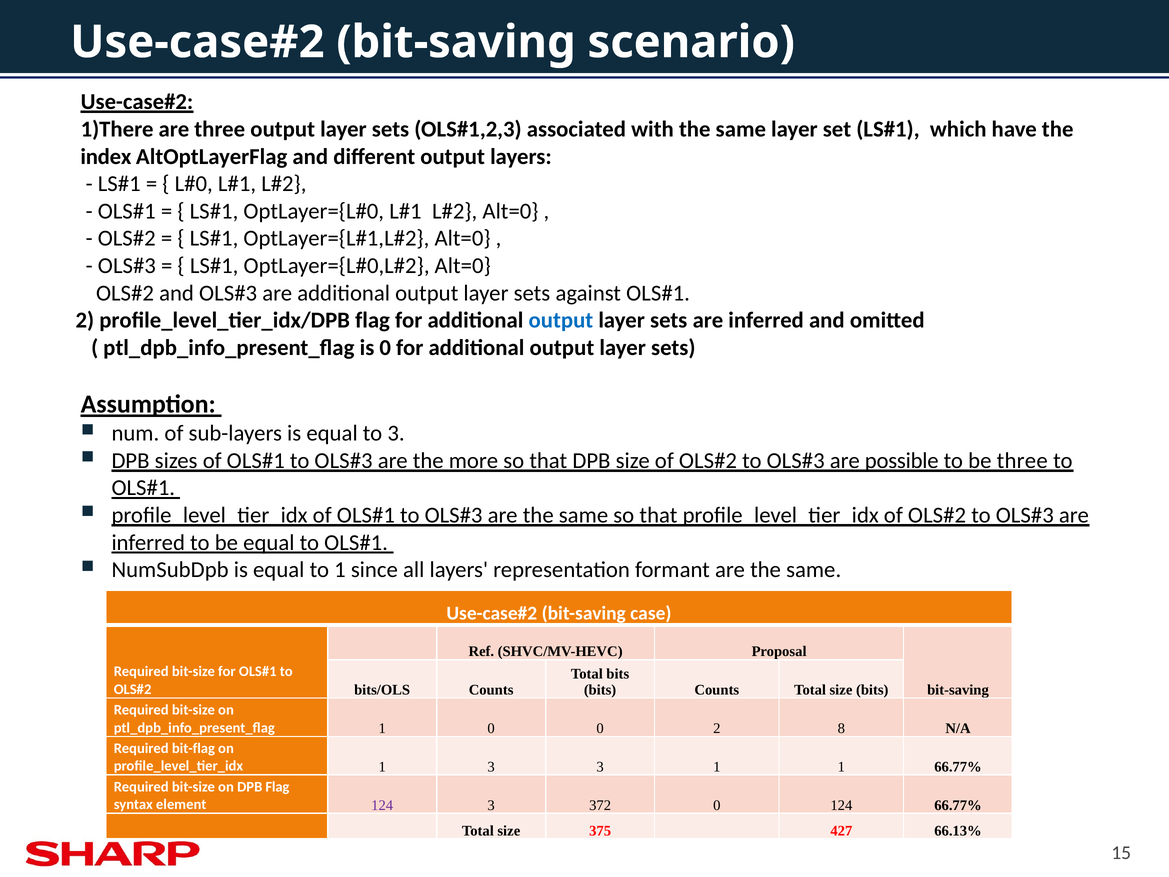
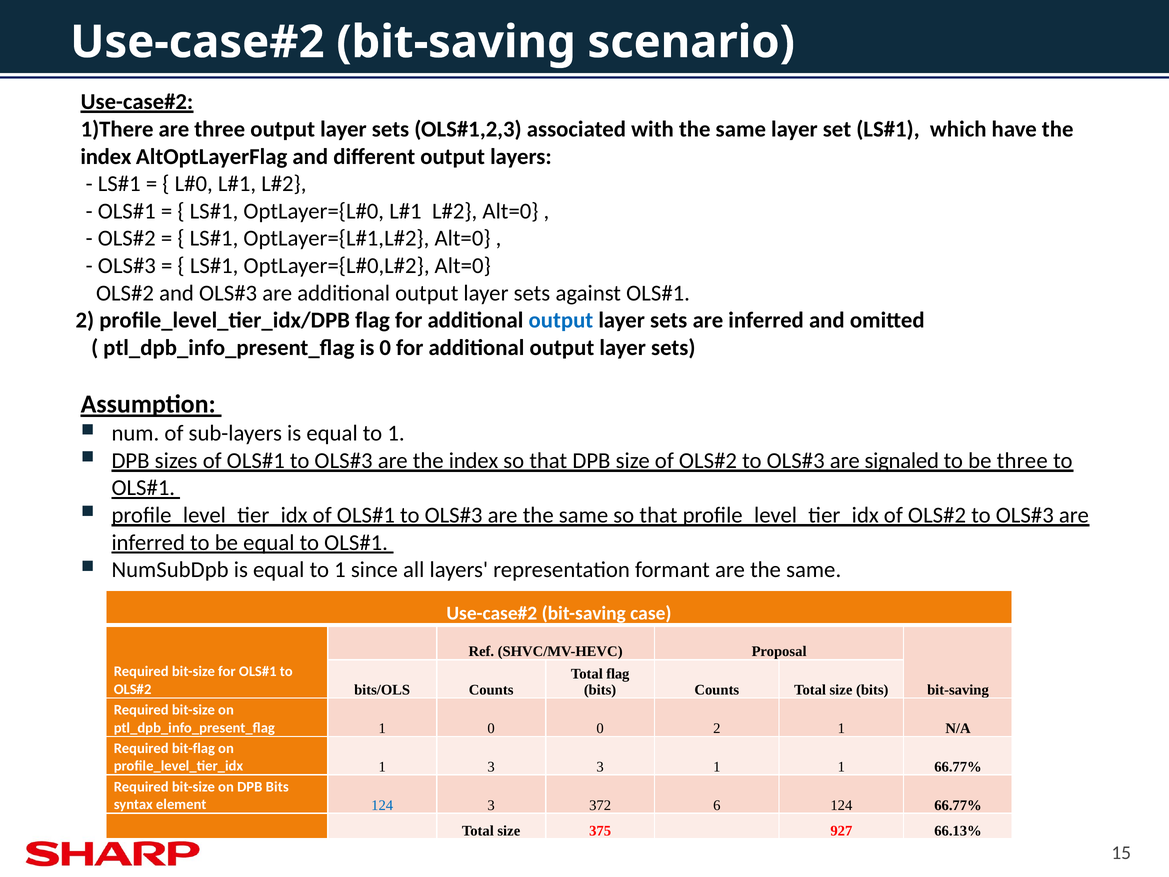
3: 3 -> 1 (396, 433)
are the more: more -> index (474, 461)
possible: possible -> signaled (902, 461)
Total bits: bits -> flag (618, 674)
2 8: 8 -> 1 (841, 728)
DPB Flag: Flag -> Bits (277, 787)
124 colour: purple -> blue (382, 805)
372 0: 0 -> 6 (717, 805)
427: 427 -> 927 (841, 831)
